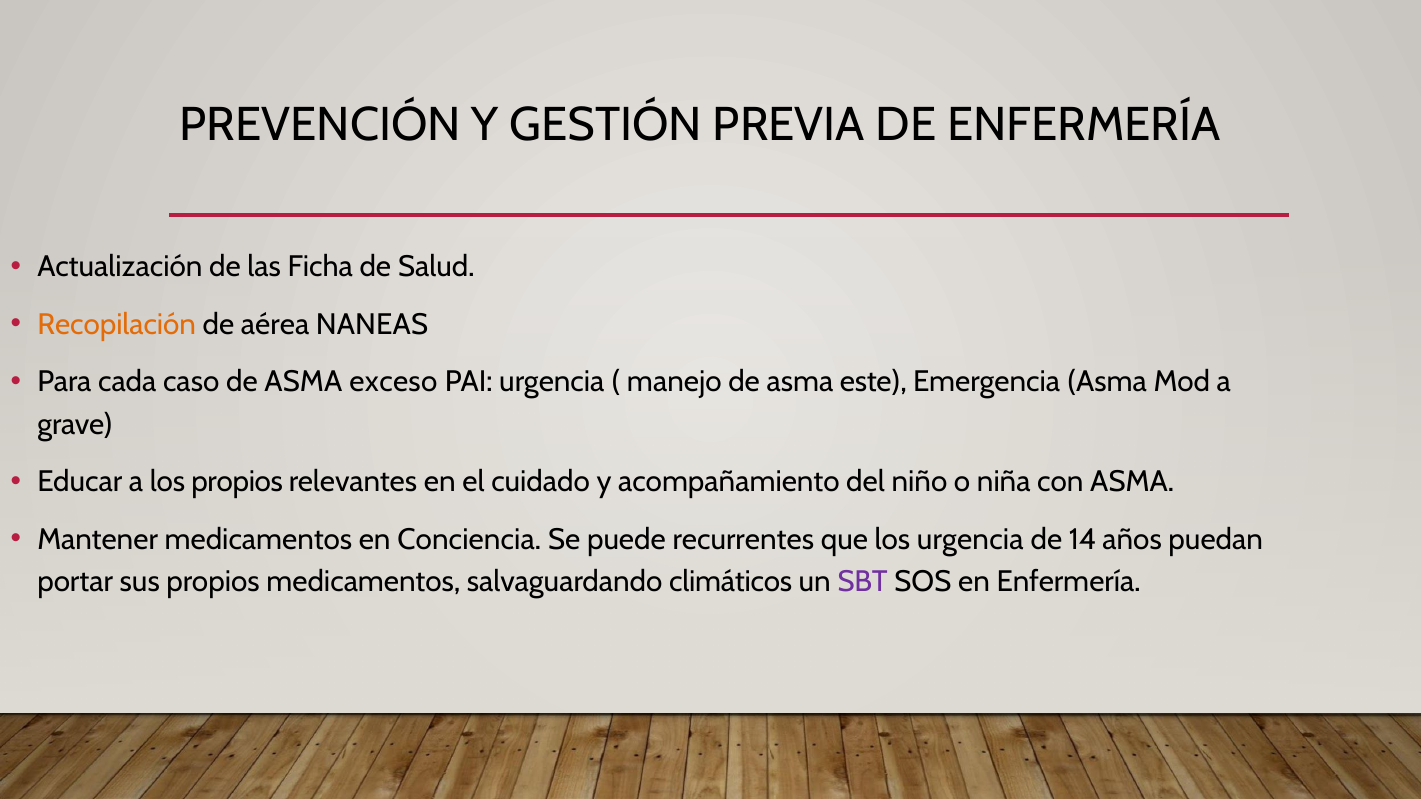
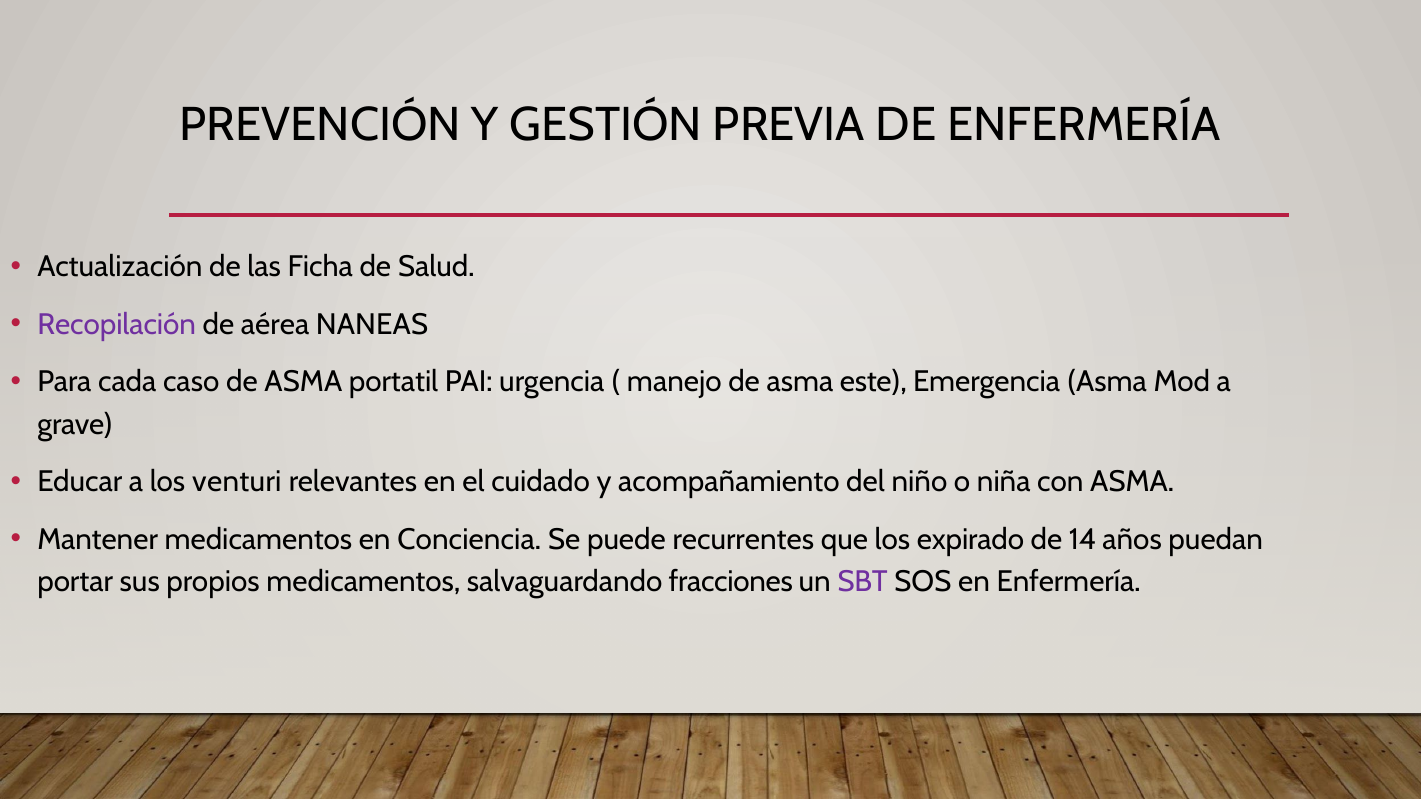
Recopilación colour: orange -> purple (117, 325)
exceso: exceso -> portatil (394, 382)
los propios: propios -> venturi (237, 482)
los urgencia: urgencia -> expirado (970, 540)
climáticos: climáticos -> fracciones (731, 582)
